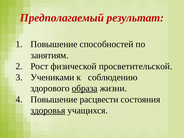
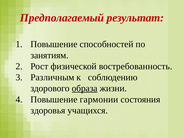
просветительской: просветительской -> востребованность (136, 66)
Учениками: Учениками -> Различным (52, 77)
расцвести: расцвести -> гармонии (99, 99)
здоровья underline: present -> none (48, 110)
